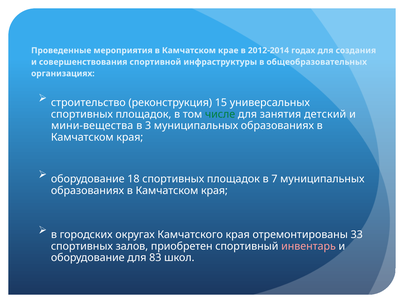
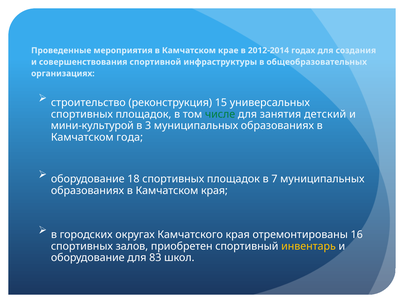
мини-вещества: мини-вещества -> мини-культурой (92, 126)
края: края -> года (130, 137)
33: 33 -> 16 (357, 235)
инвентарь colour: pink -> yellow (309, 246)
